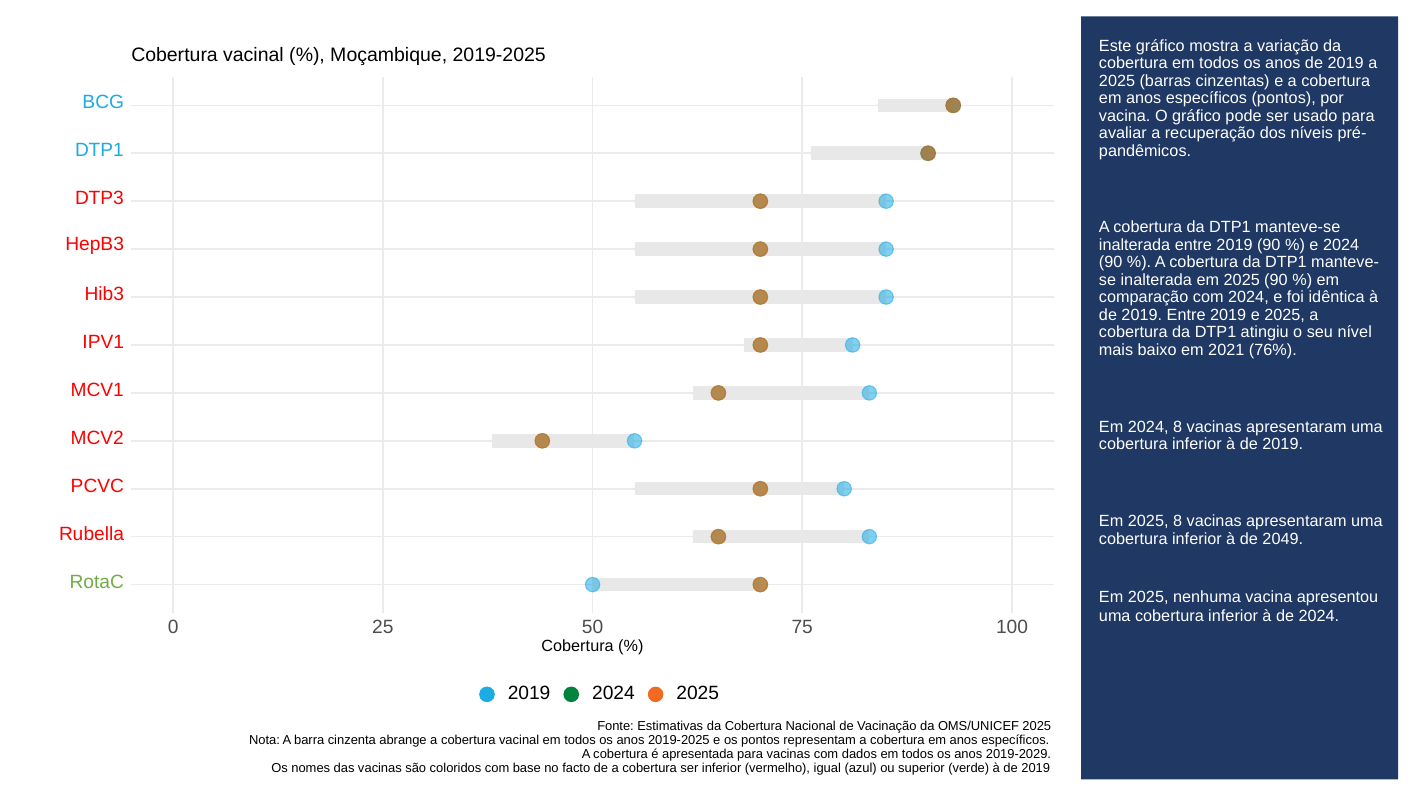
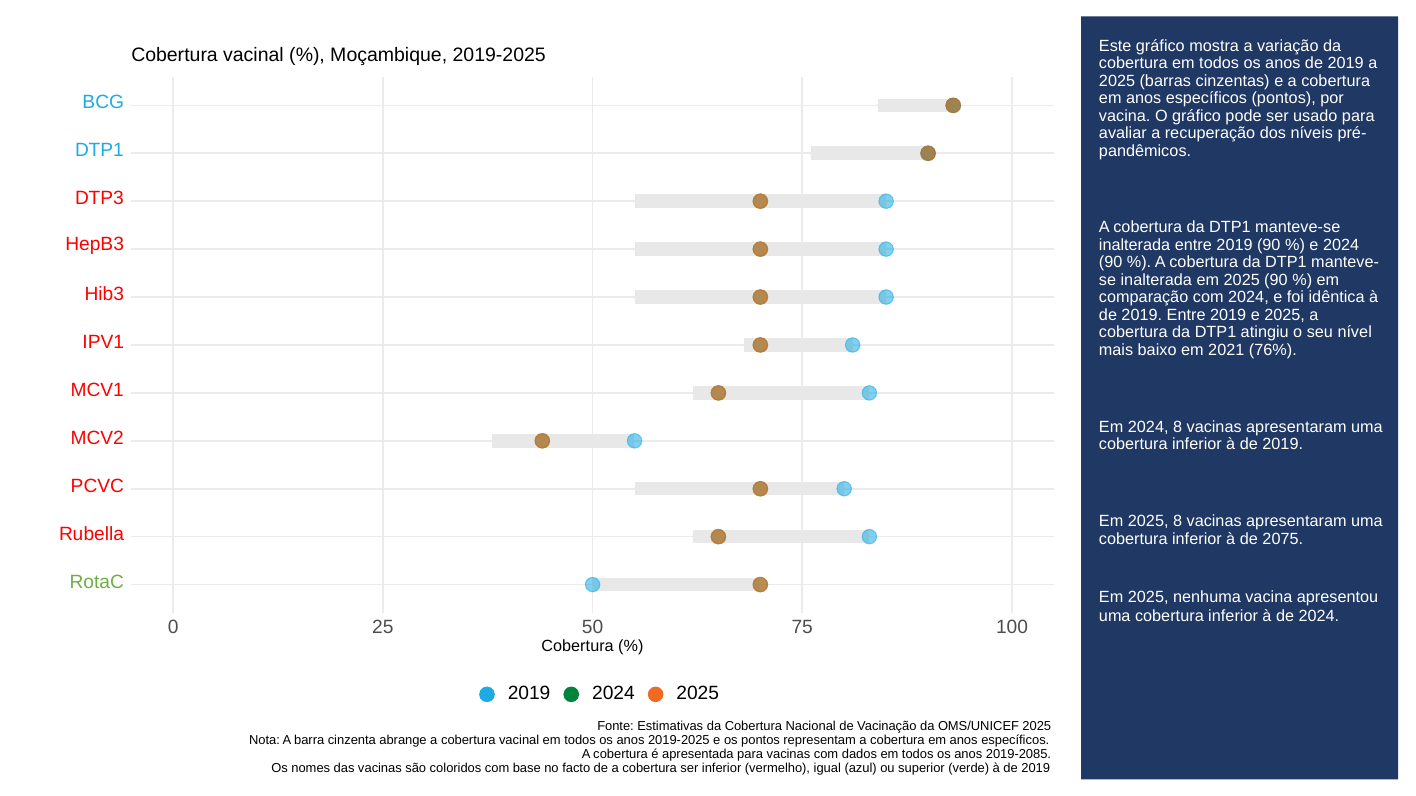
2049: 2049 -> 2075 (1283, 539)
2019-2029: 2019-2029 -> 2019-2085 (1018, 755)
